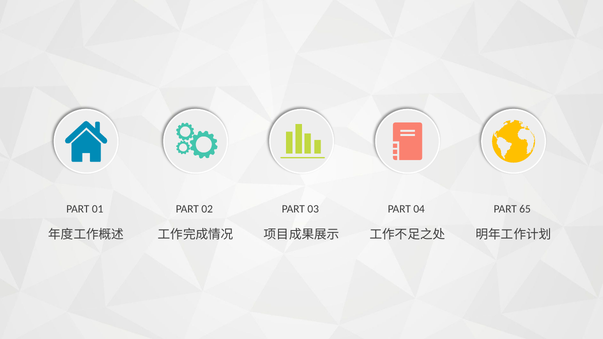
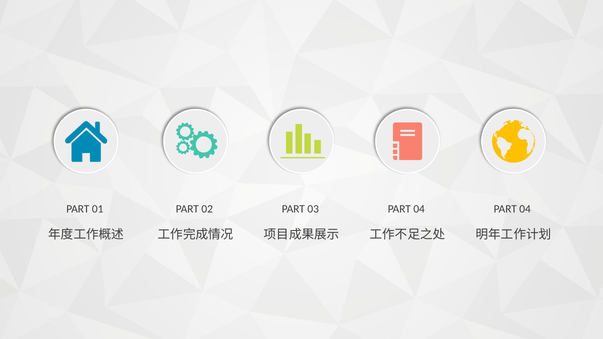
04 PART 65: 65 -> 04 (525, 209)
